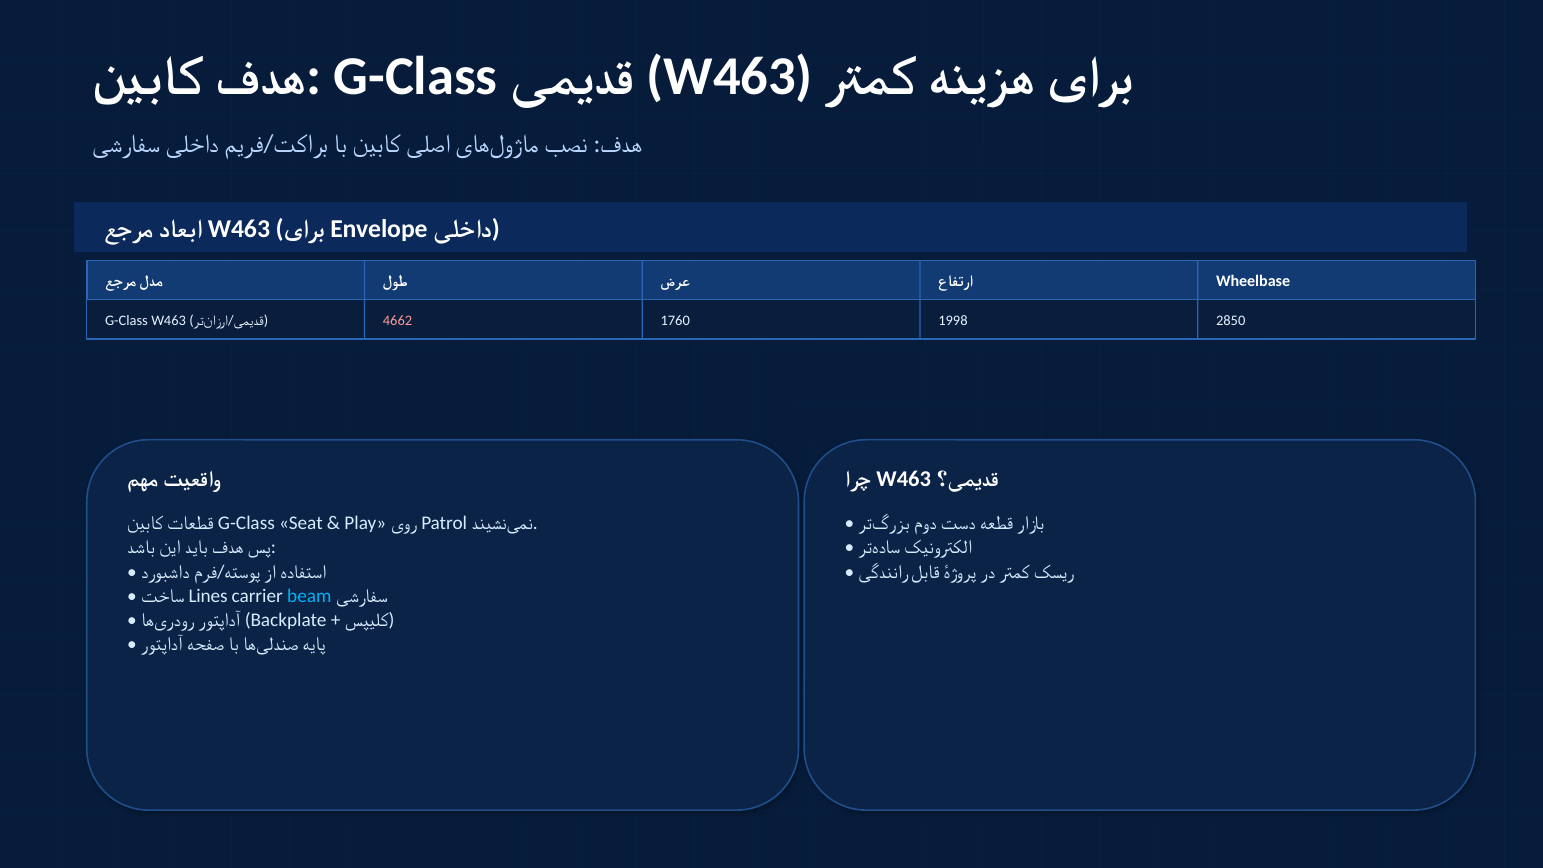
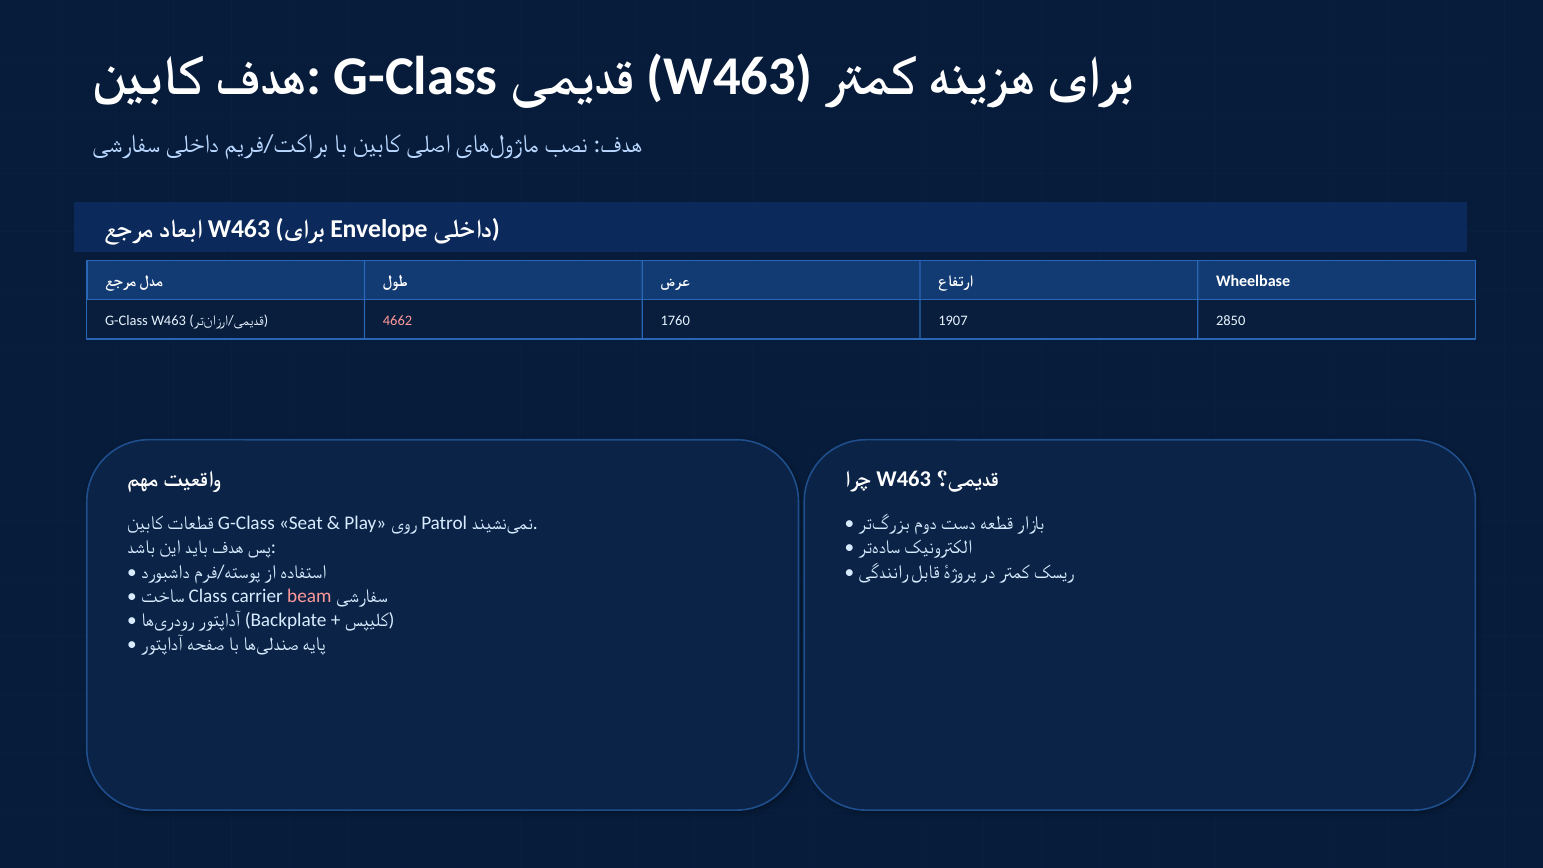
1998: 1998 -> 1907 (953, 320)
Lines: Lines -> Class (208, 596)
beam colour: light blue -> pink (309, 596)
